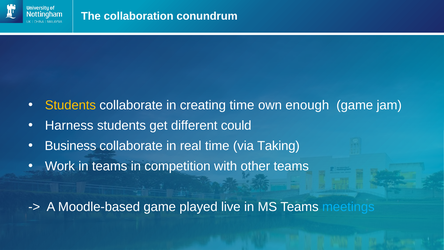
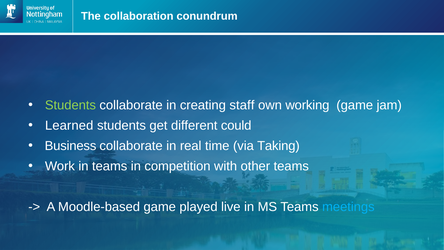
Students colour: yellow -> light green (70, 105)
creating time: time -> staff (242, 105)
enough: enough -> working (307, 105)
Harness: Harness -> Learned (69, 125)
